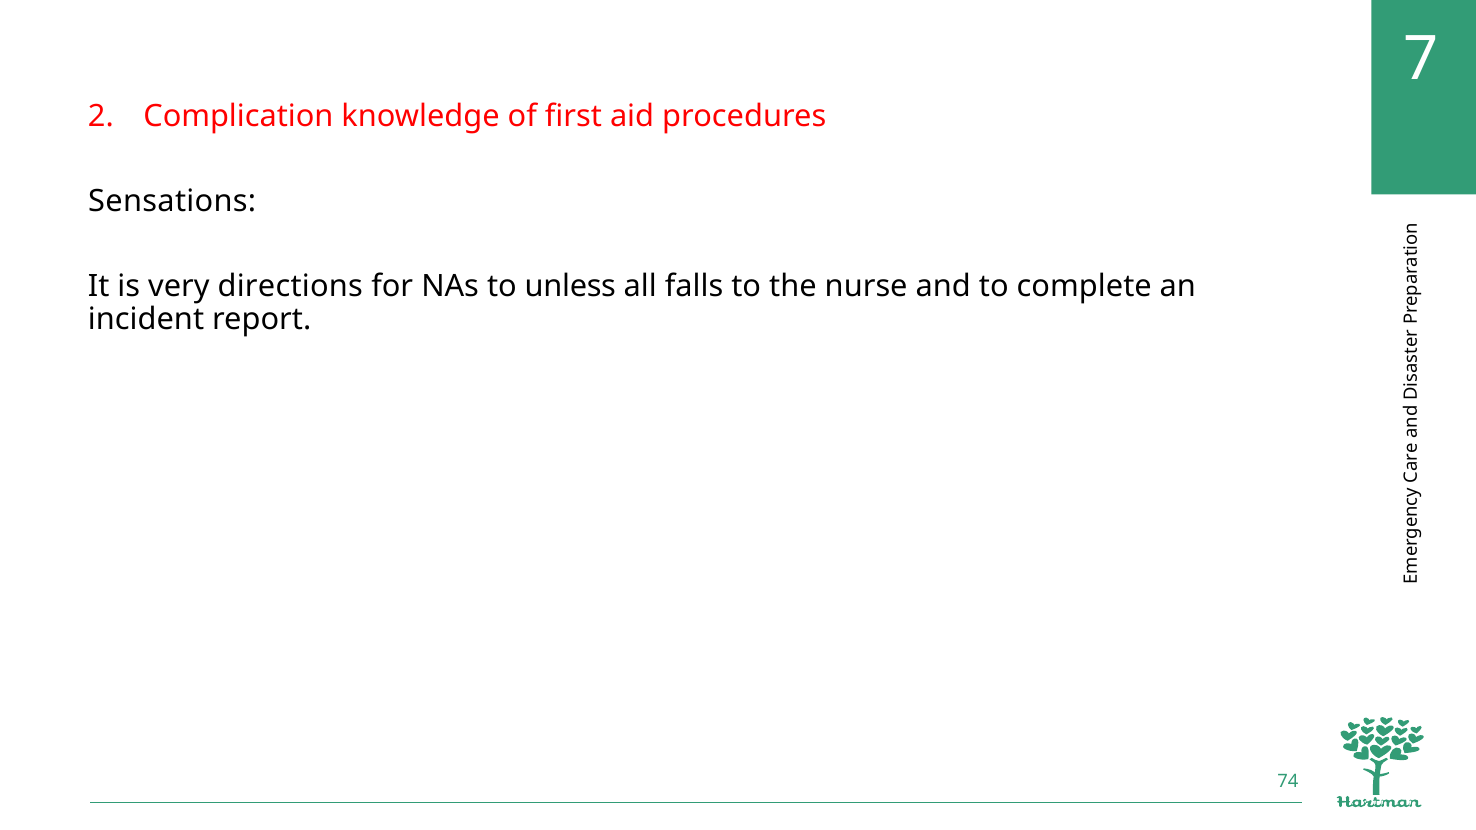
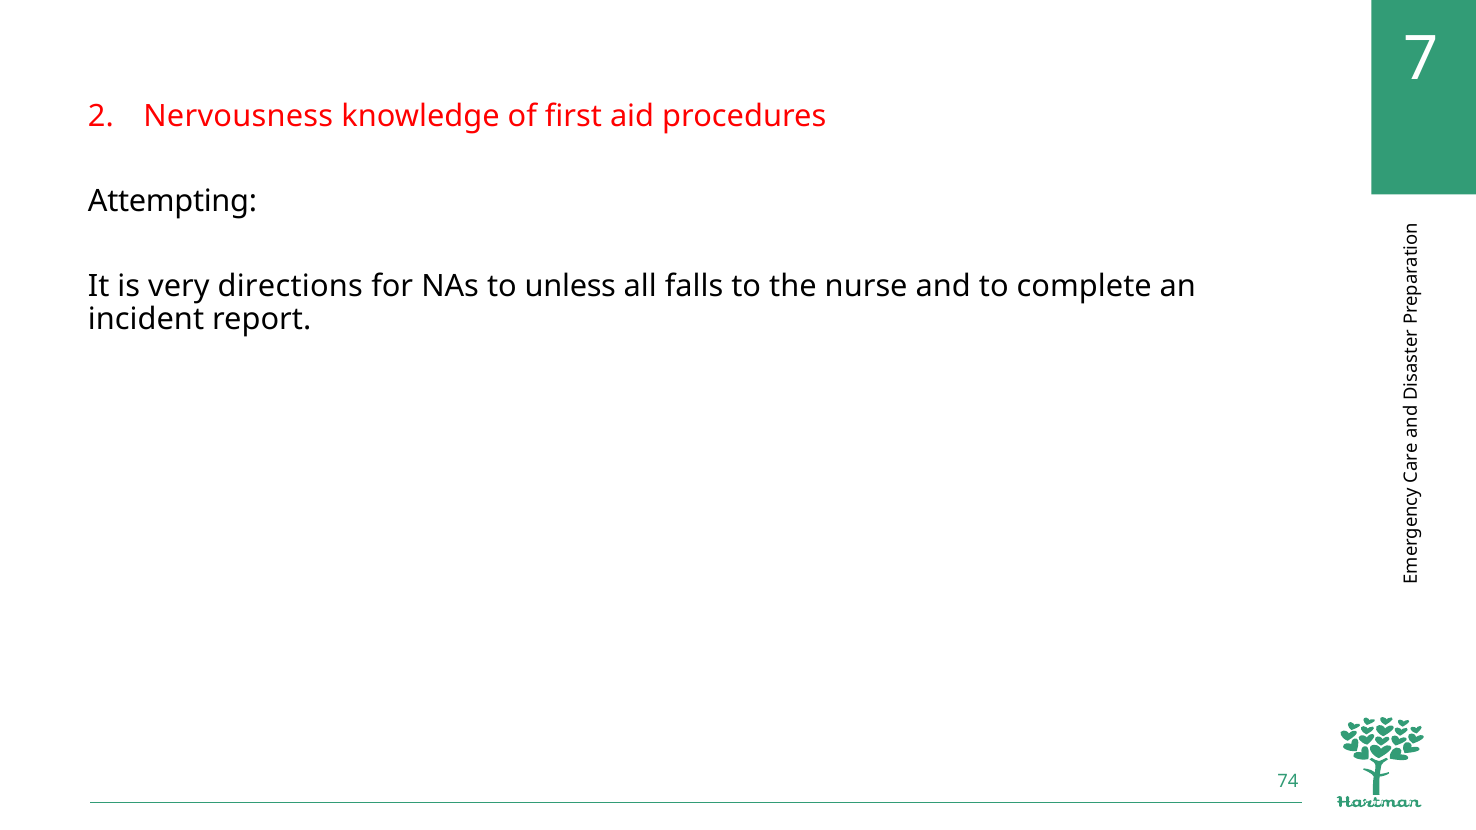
Complication: Complication -> Nervousness (238, 116)
Sensations: Sensations -> Attempting (173, 201)
